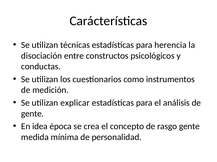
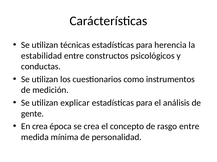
disociación: disociación -> estabilidad (42, 56)
En idea: idea -> crea (40, 127)
rasgo gente: gente -> entre (189, 127)
